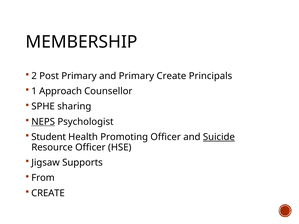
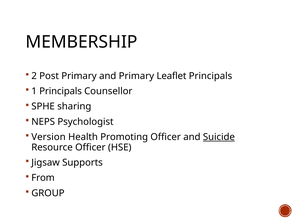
Primary Create: Create -> Leaflet (171, 76)
1 Approach: Approach -> Principals (61, 91)
NEPS underline: present -> none (43, 122)
Student: Student -> Version (49, 137)
CREATE: CREATE -> GROUP (48, 193)
